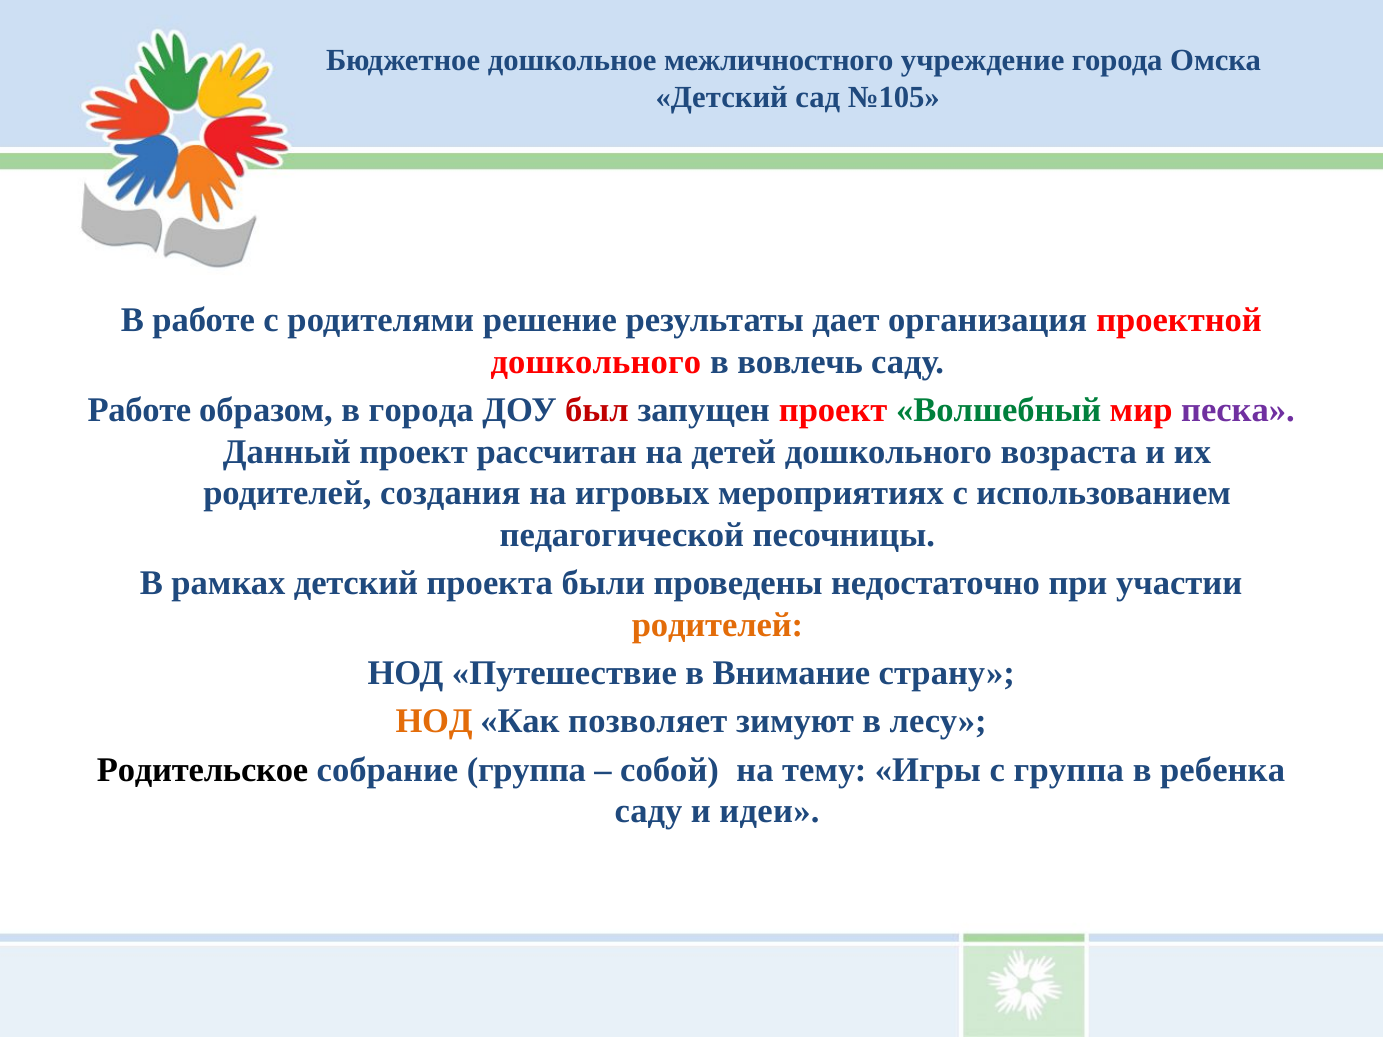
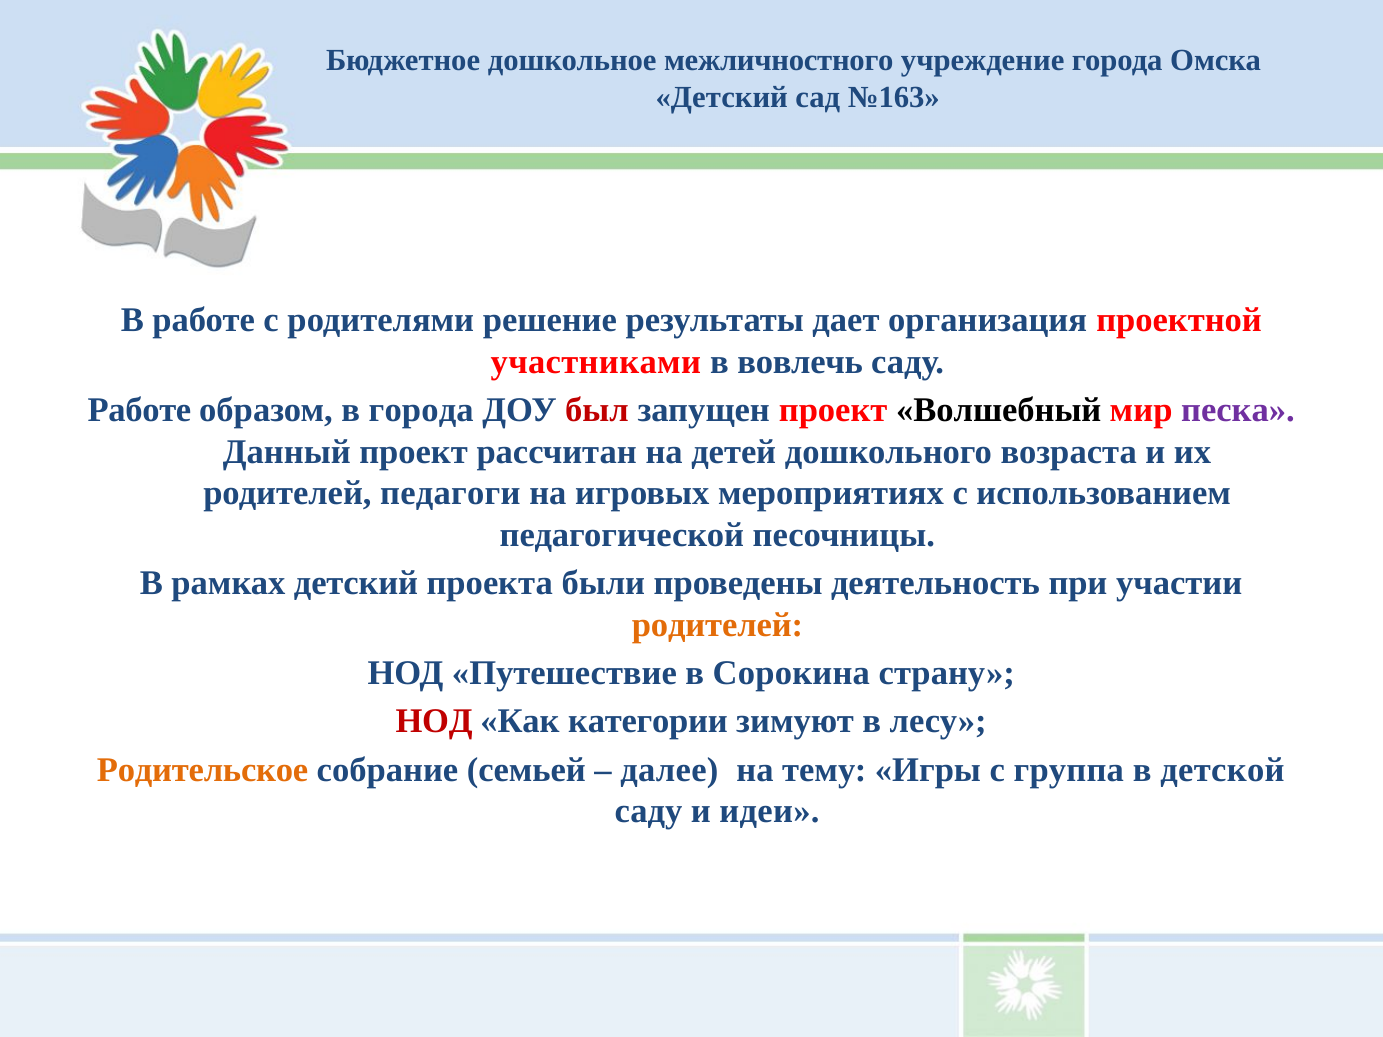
№105: №105 -> №163 (894, 97)
дошкольного: дошкольного -> участниками (596, 362)
Волшебный colour: green -> black (999, 410)
создания: создания -> педагоги (450, 493)
недостаточно: недостаточно -> деятельность (935, 583)
Внимание: Внимание -> Сорокина (791, 673)
НОД colour: orange -> red (434, 722)
позволяет: позволяет -> категории (648, 722)
Родительское colour: black -> orange (203, 770)
собрание группа: группа -> семьей (526, 770)
собой: собой -> далее (669, 770)
ребенка: ребенка -> детской (1222, 770)
